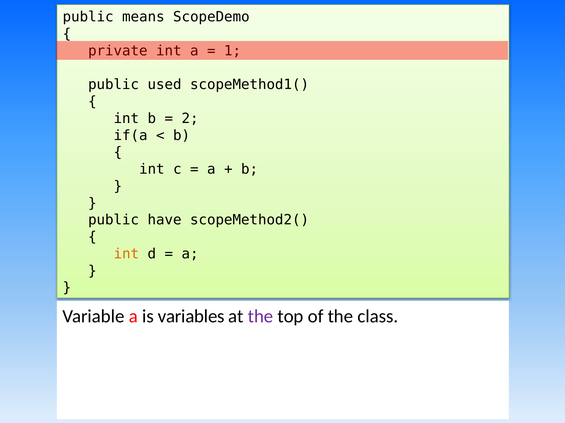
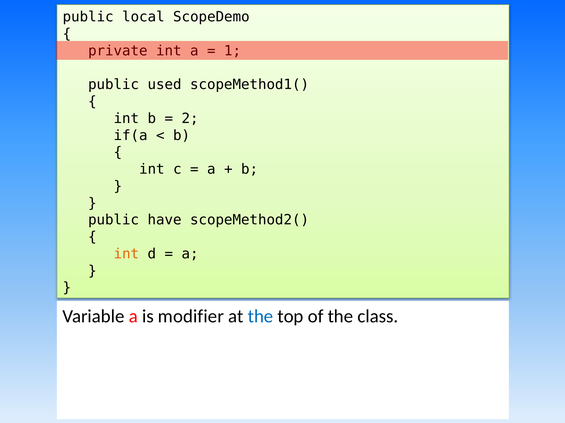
means: means -> local (143, 17)
variables: variables -> modifier (191, 317)
the colour: purple -> blue (261, 317)
